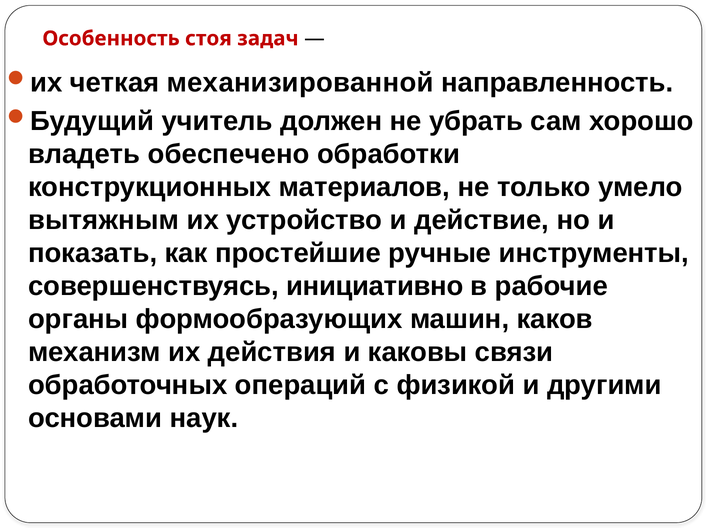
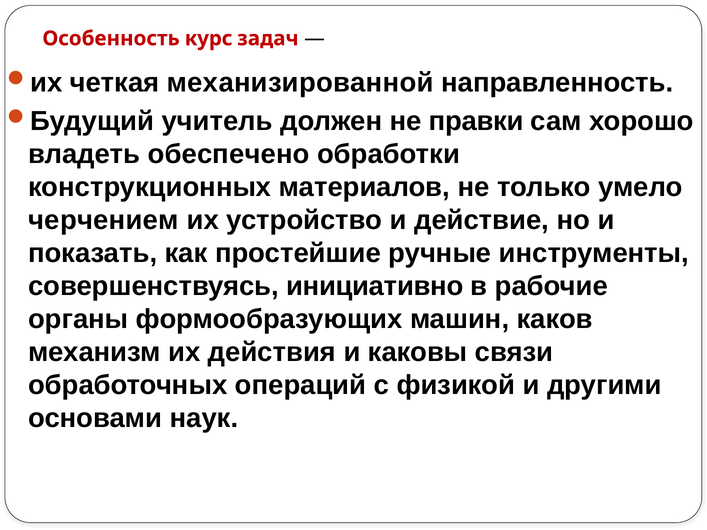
стоя: стоя -> курс (209, 39)
убрать: убрать -> правки (476, 121)
вытяжным: вытяжным -> черчением (104, 220)
